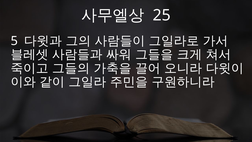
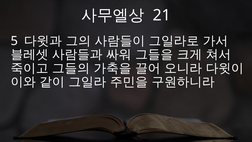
25: 25 -> 21 (162, 15)
